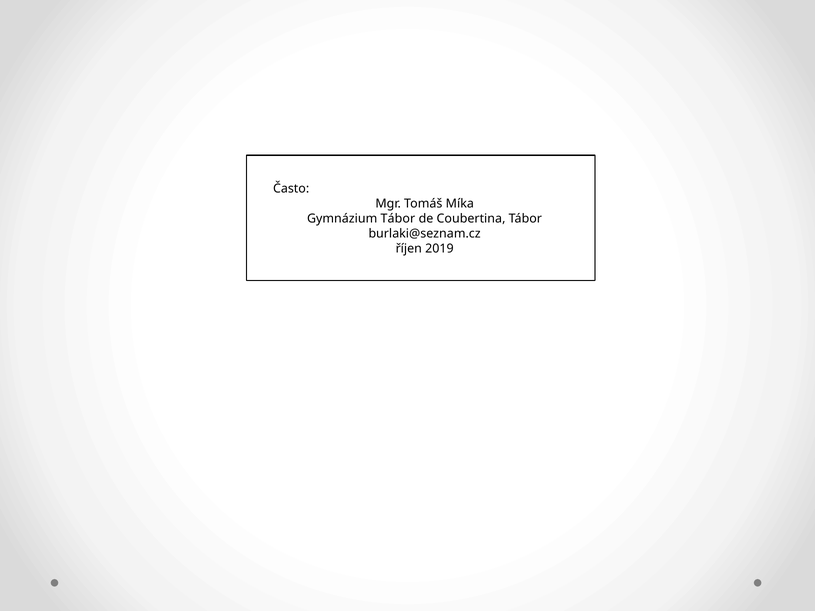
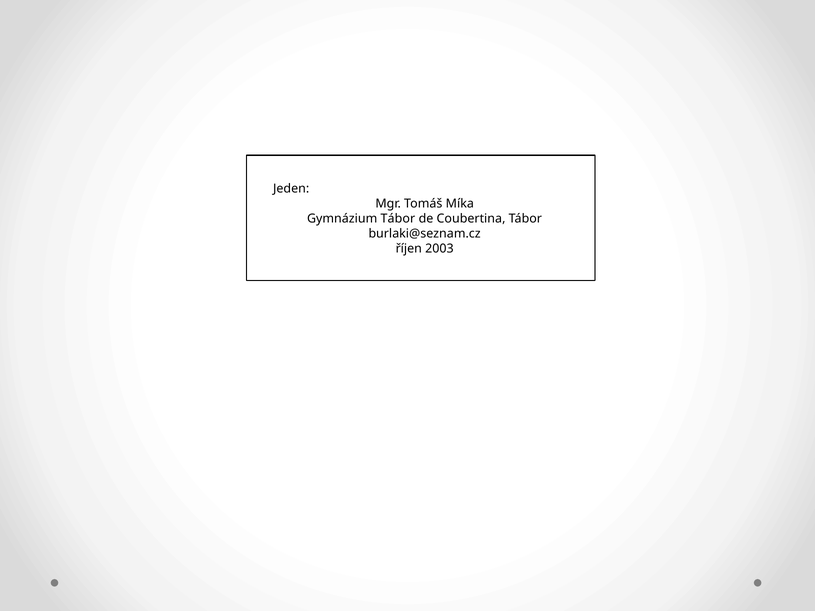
Často: Často -> Jeden (291, 189)
2019: 2019 -> 2003 (439, 249)
